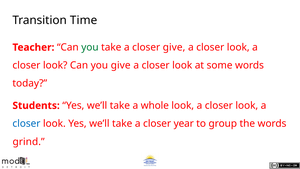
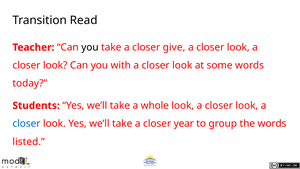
Time: Time -> Read (84, 20)
you colour: green -> black (90, 47)
you give: give -> with (121, 65)
grind: grind -> listed (29, 141)
